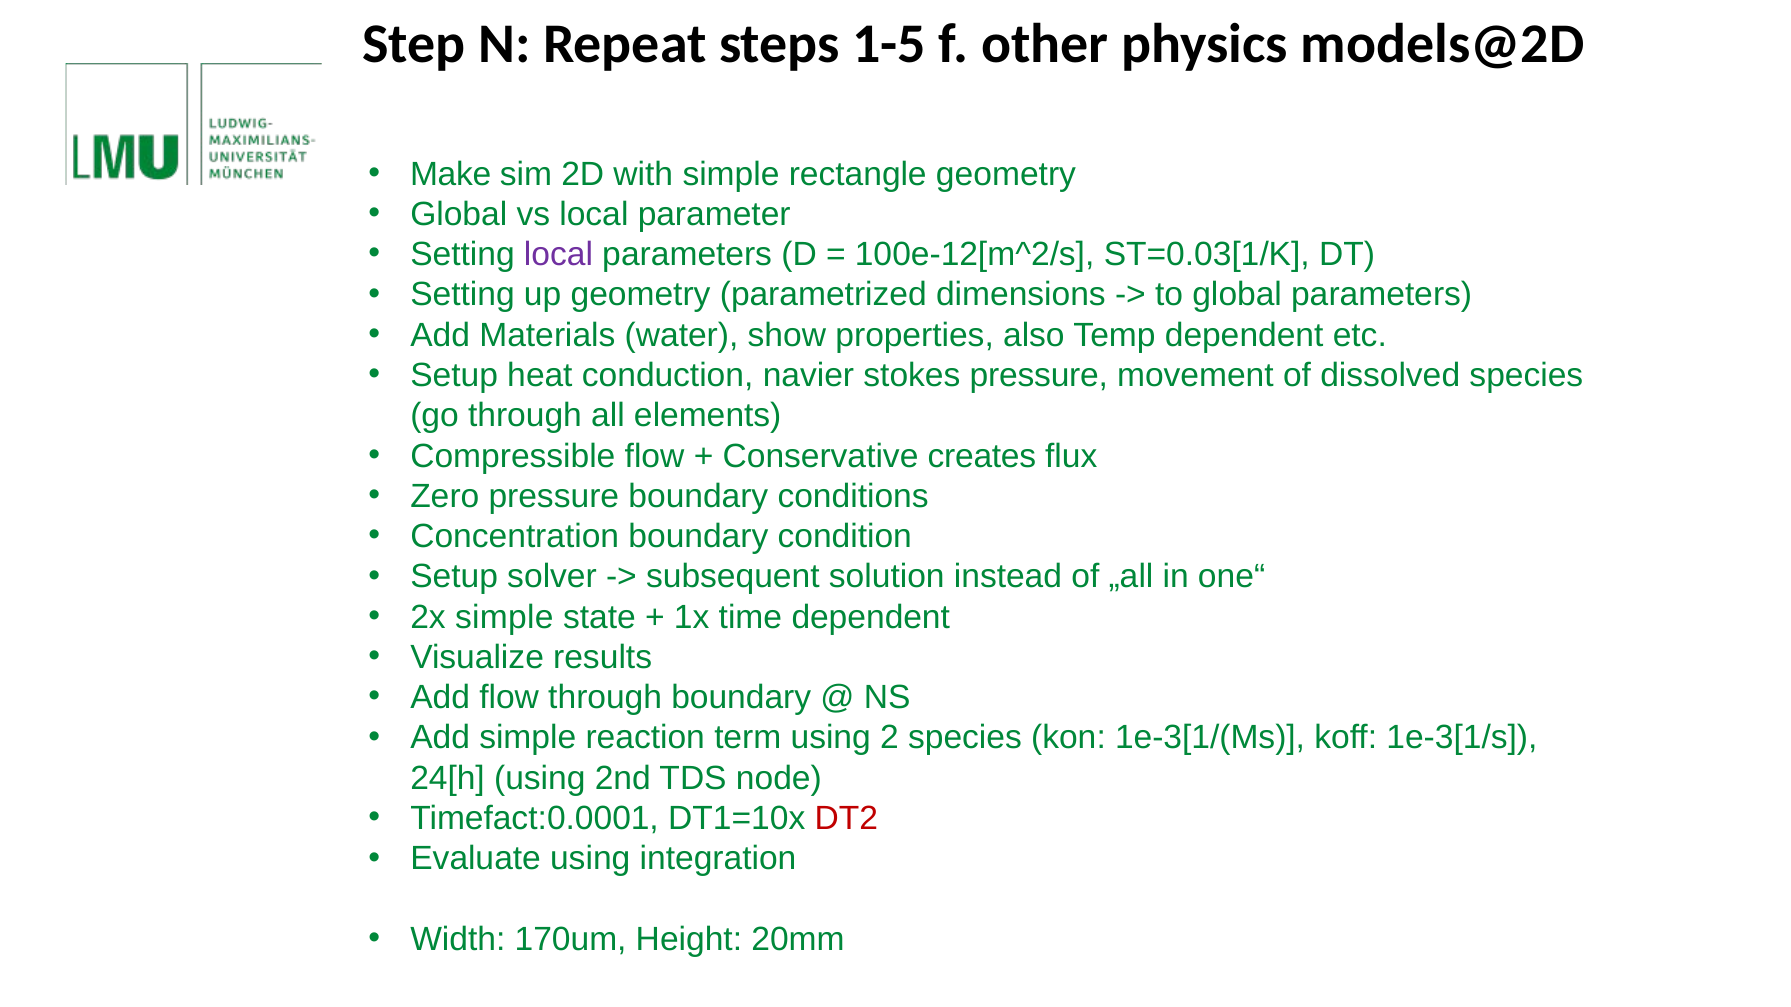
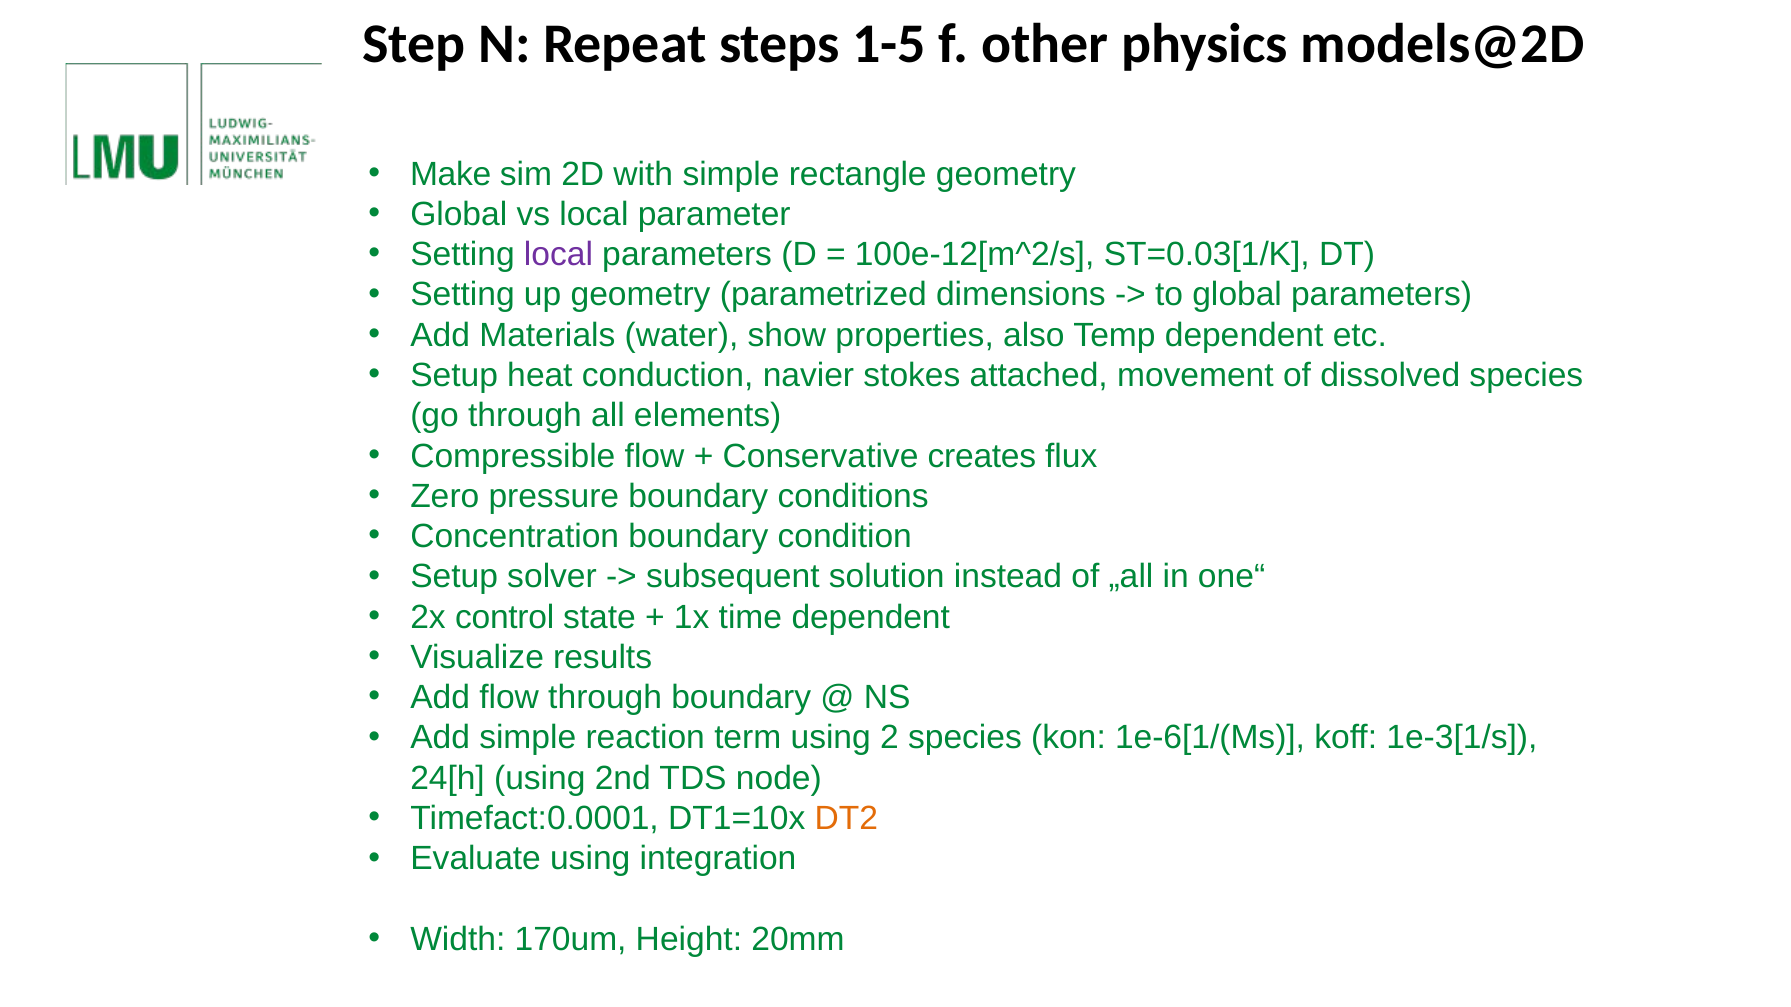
stokes pressure: pressure -> attached (1039, 376)
2x simple: simple -> control (505, 617)
1e-3[1/(Ms: 1e-3[1/(Ms -> 1e-6[1/(Ms (1210, 738)
DT2 colour: red -> orange (846, 819)
